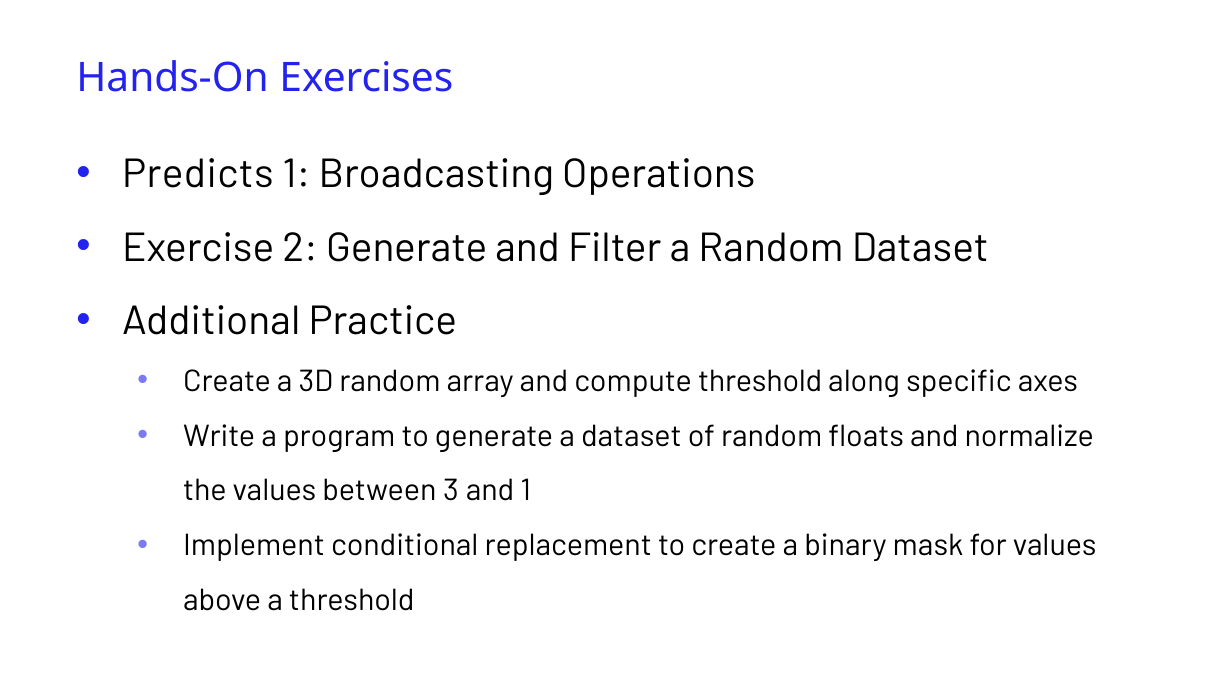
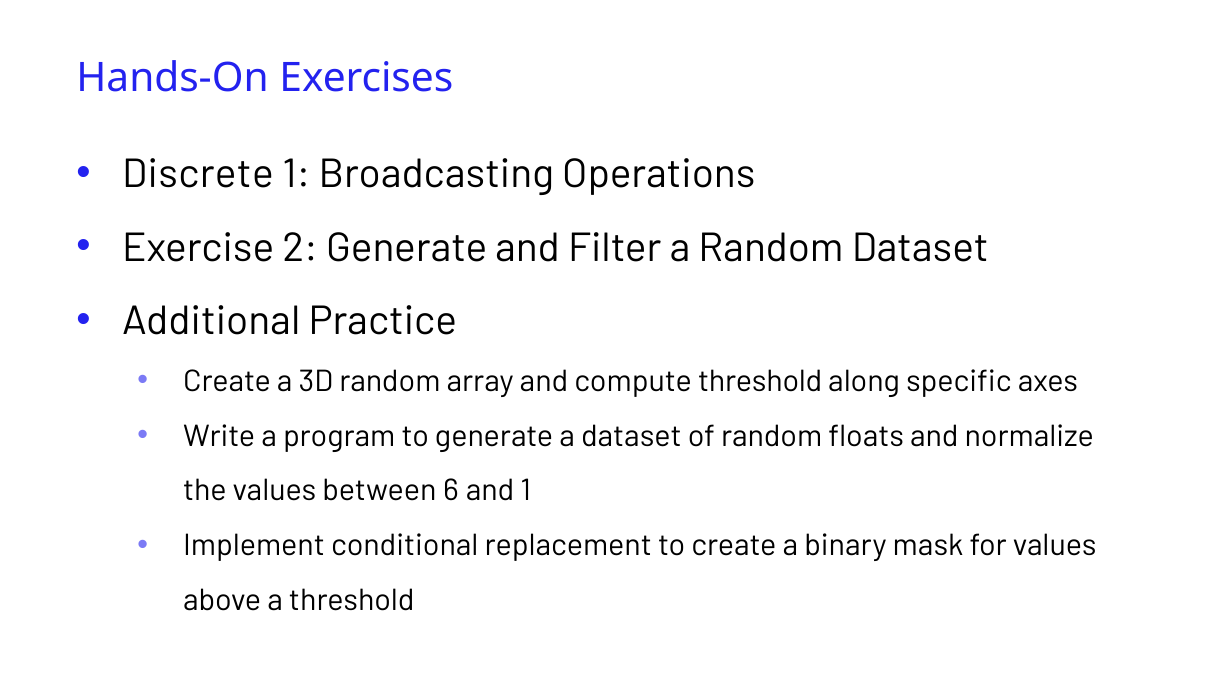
Predicts: Predicts -> Discrete (198, 175)
3: 3 -> 6 (451, 491)
